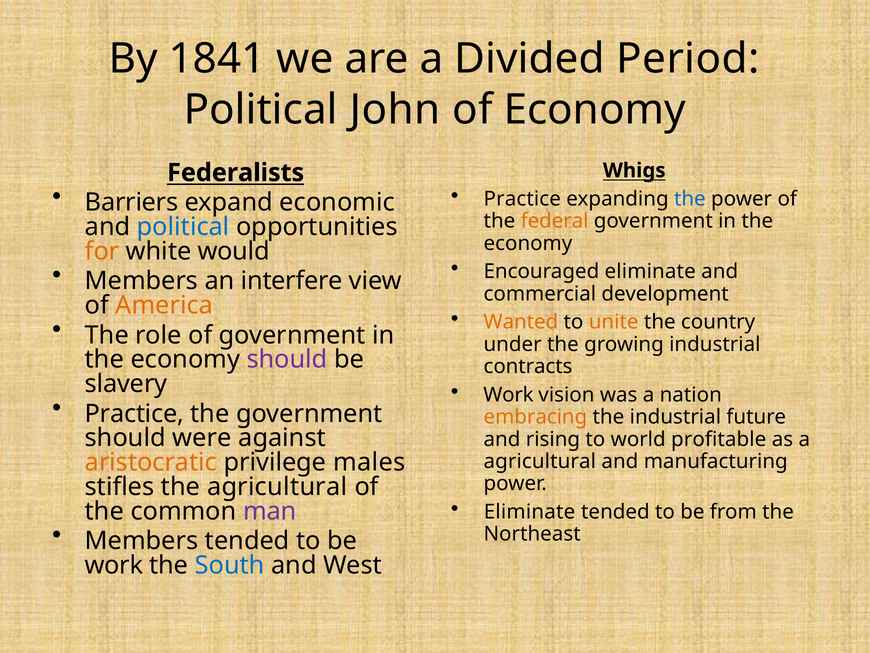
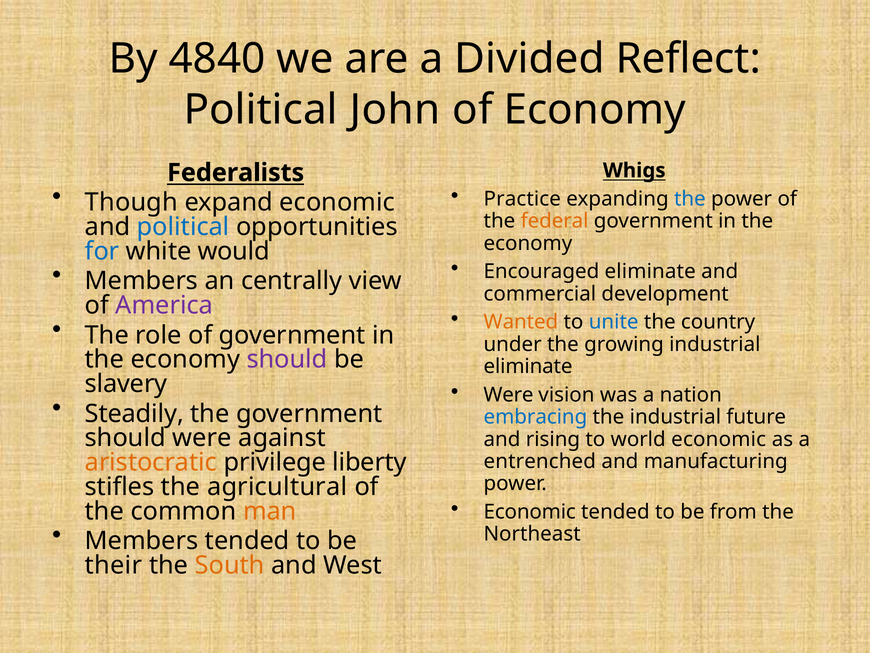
1841: 1841 -> 4840 (217, 59)
Period: Period -> Reflect (688, 59)
Barriers: Barriers -> Though (131, 202)
for colour: orange -> blue (102, 251)
interfere: interfere -> centrally (292, 281)
America colour: orange -> purple (164, 305)
unite colour: orange -> blue (614, 322)
contracts: contracts -> eliminate (528, 366)
Work: Work -> Were (508, 395)
Practice: Practice -> Steadily (134, 413)
embracing colour: orange -> blue (535, 417)
world profitable: profitable -> economic (719, 439)
males: males -> liberty (370, 462)
agricultural: agricultural -> entrenched (540, 461)
Eliminate: Eliminate -> Economic (530, 512)
man colour: purple -> orange (270, 511)
work: work -> their (114, 565)
South colour: blue -> orange (230, 565)
